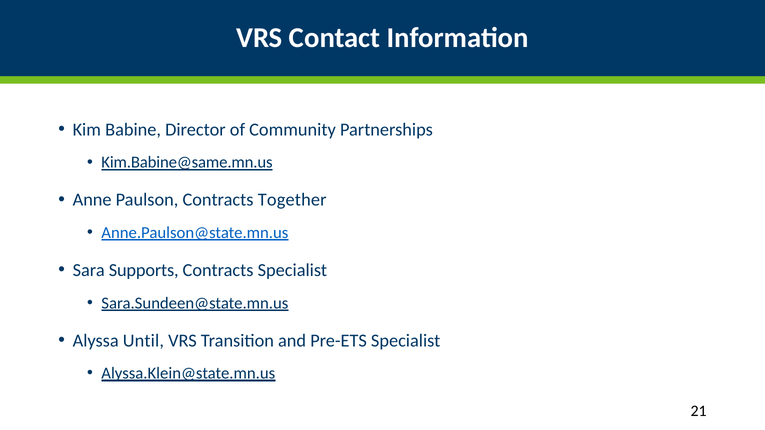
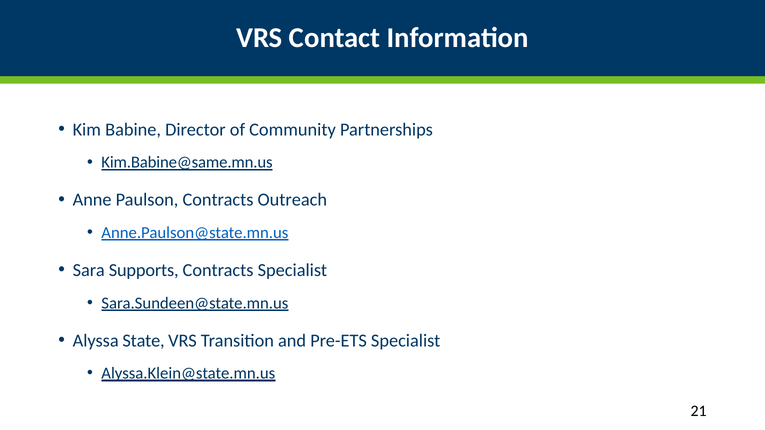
Together: Together -> Outreach (292, 200)
Until: Until -> State (144, 341)
